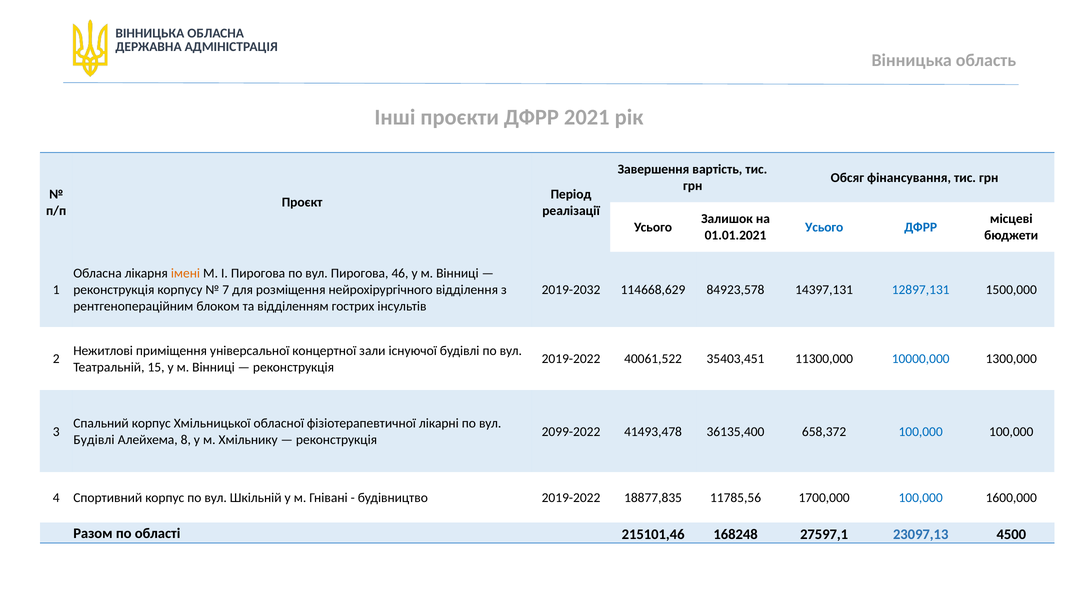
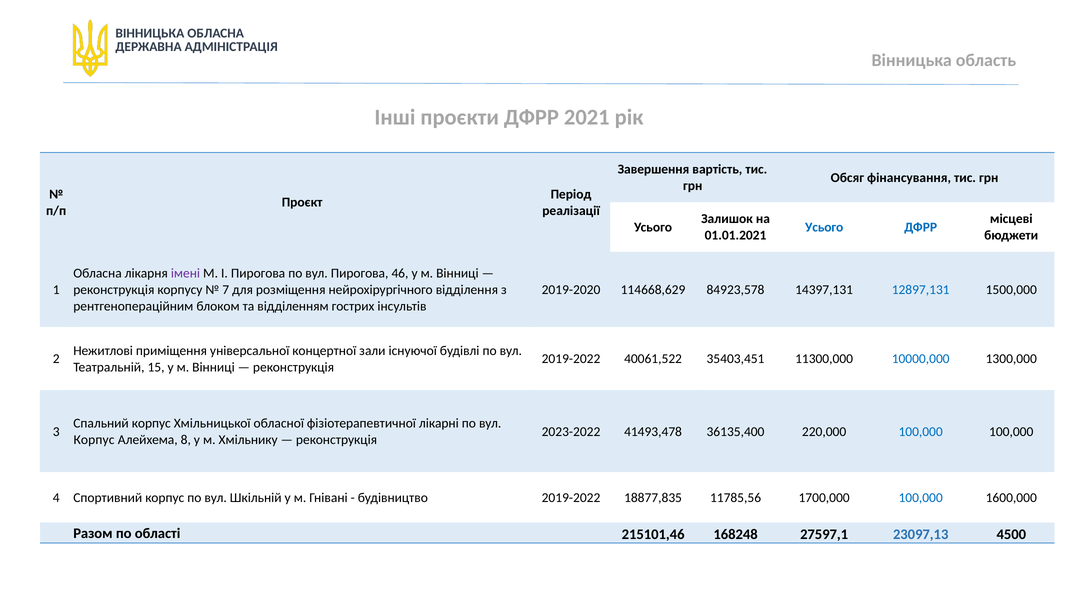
імені colour: orange -> purple (185, 273)
2019-2032: 2019-2032 -> 2019-2020 (571, 290)
2099-2022: 2099-2022 -> 2023-2022 (571, 432)
658,372: 658,372 -> 220,000 (824, 432)
Будівлі: Будівлі -> Корпус (94, 440)
